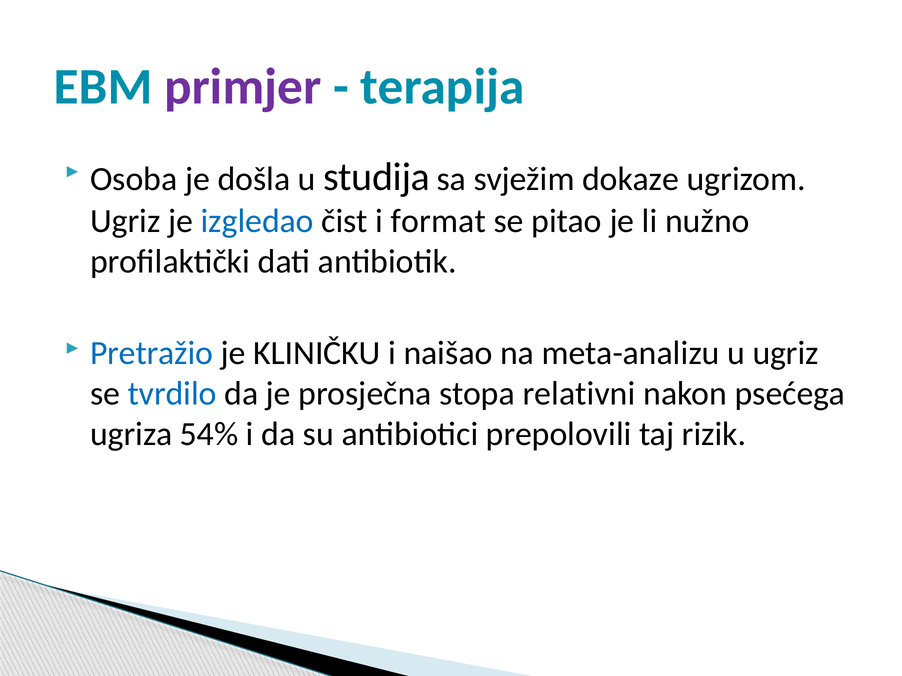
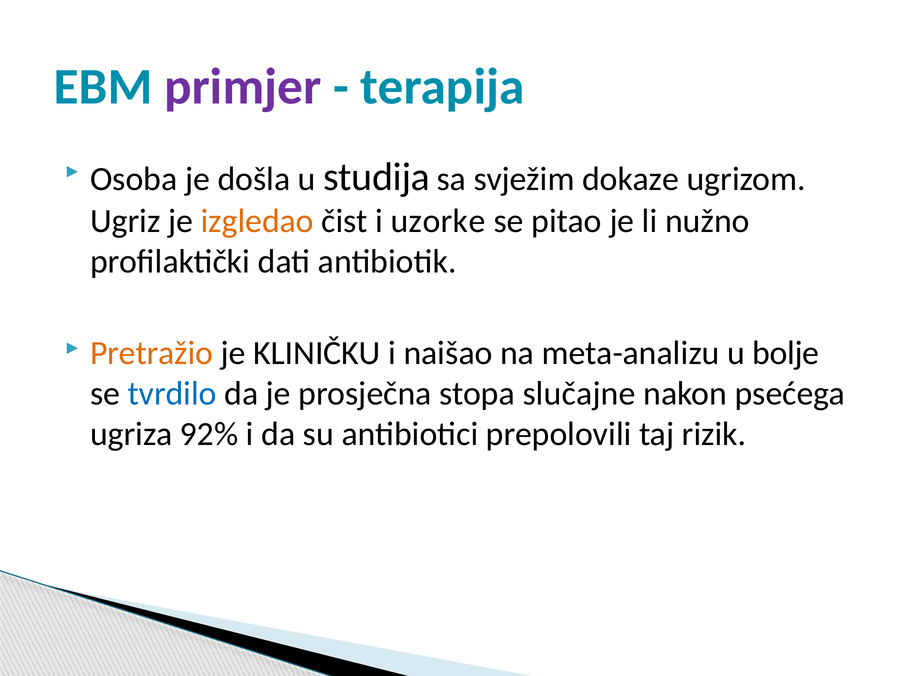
izgledao colour: blue -> orange (257, 221)
format: format -> uzorke (438, 221)
Pretražio colour: blue -> orange (152, 353)
u ugriz: ugriz -> bolje (786, 353)
relativni: relativni -> slučajne (579, 394)
54%: 54% -> 92% (209, 434)
